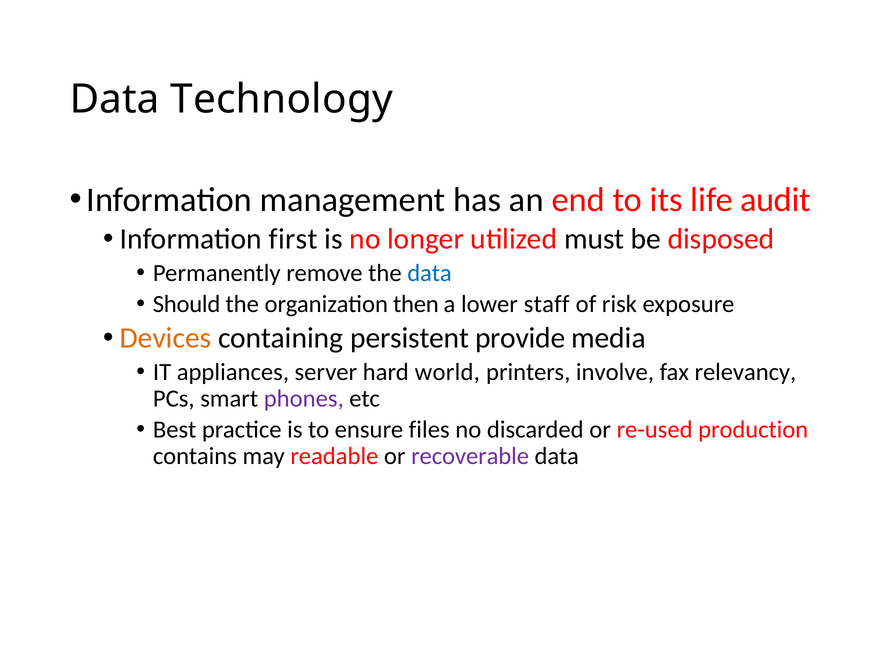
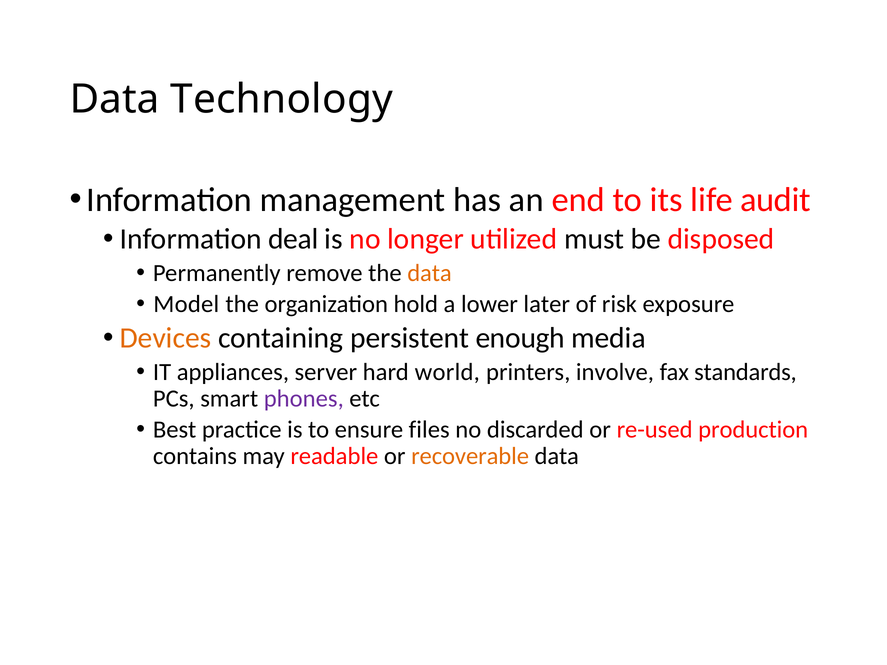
first: first -> deal (293, 239)
data colour: blue -> orange (430, 273)
Should: Should -> Model (186, 304)
then: then -> hold (416, 304)
staff: staff -> later (547, 304)
provide: provide -> enough (520, 338)
relevancy: relevancy -> standards (745, 372)
recoverable colour: purple -> orange (470, 456)
